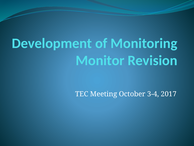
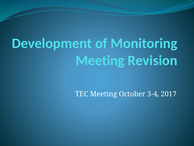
Monitor: Monitor -> Meeting (100, 60)
